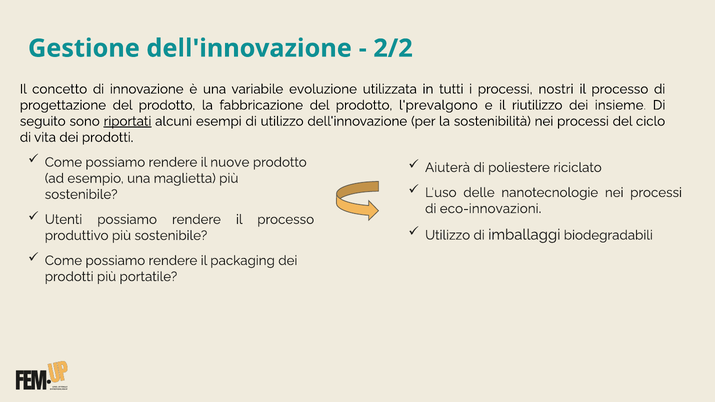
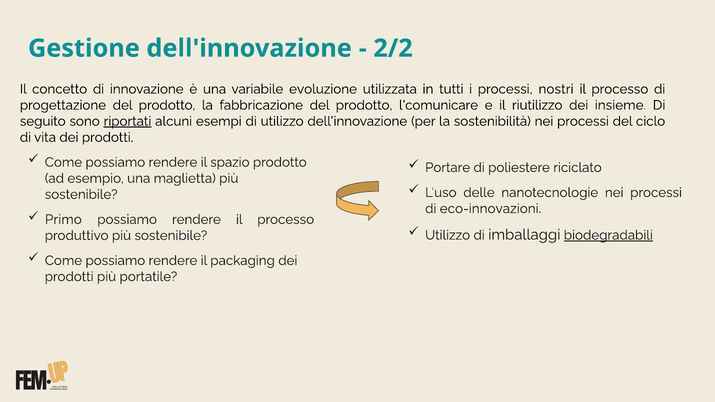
l'prevalgono: l'prevalgono -> l'comunicare (439, 105)
nuove: nuove -> spazio (230, 162)
Aiuterà: Aiuterà -> Portare (448, 168)
Utenti: Utenti -> Primo (63, 220)
biodegradabili underline: none -> present (608, 235)
